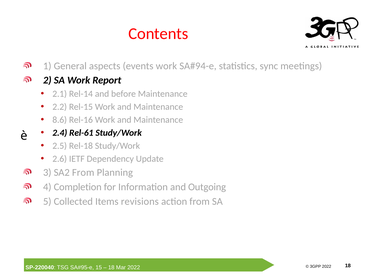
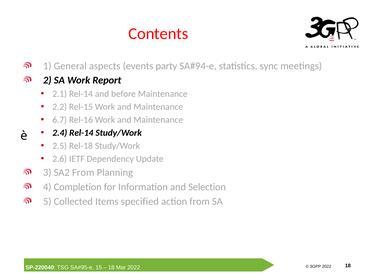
events work: work -> party (166, 66)
8.6: 8.6 -> 6.7 (60, 120)
2.4 Rel-61: Rel-61 -> Rel-14 (81, 133)
Outgoing: Outgoing -> Selection (207, 187)
revisions: revisions -> specified (140, 202)
